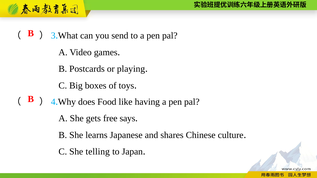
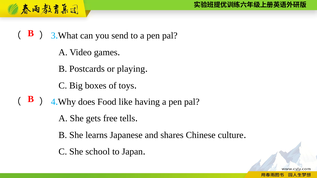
says: says -> tells (127, 119)
telling: telling -> school (98, 152)
